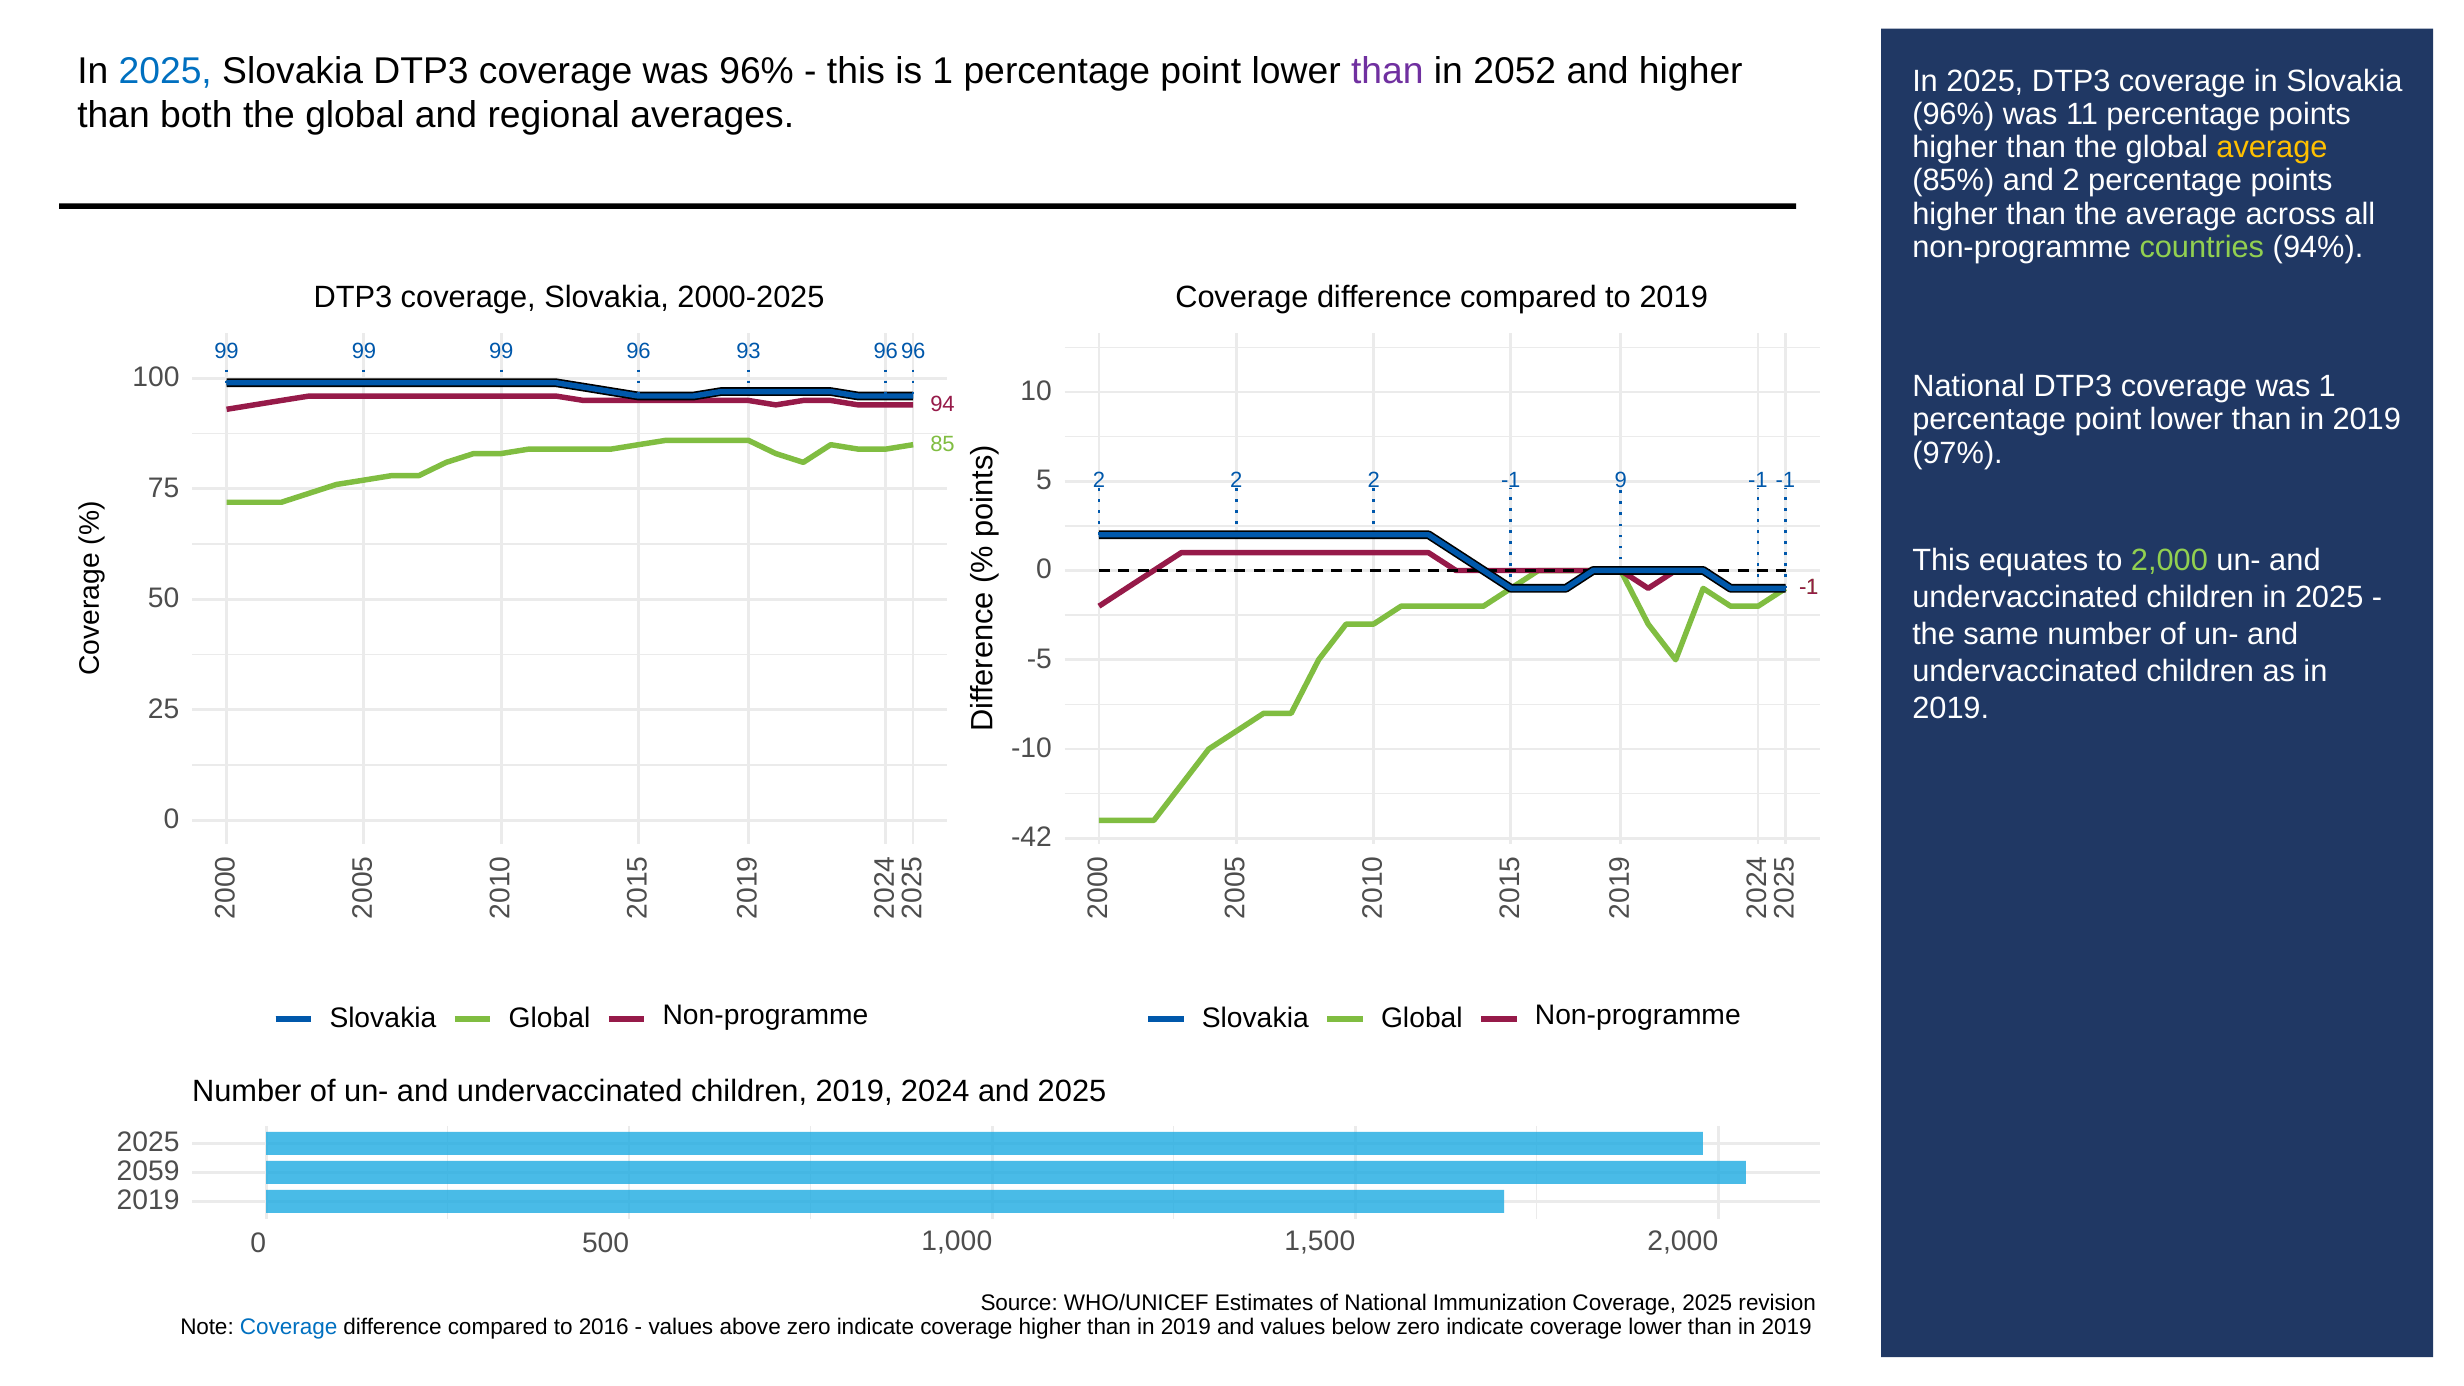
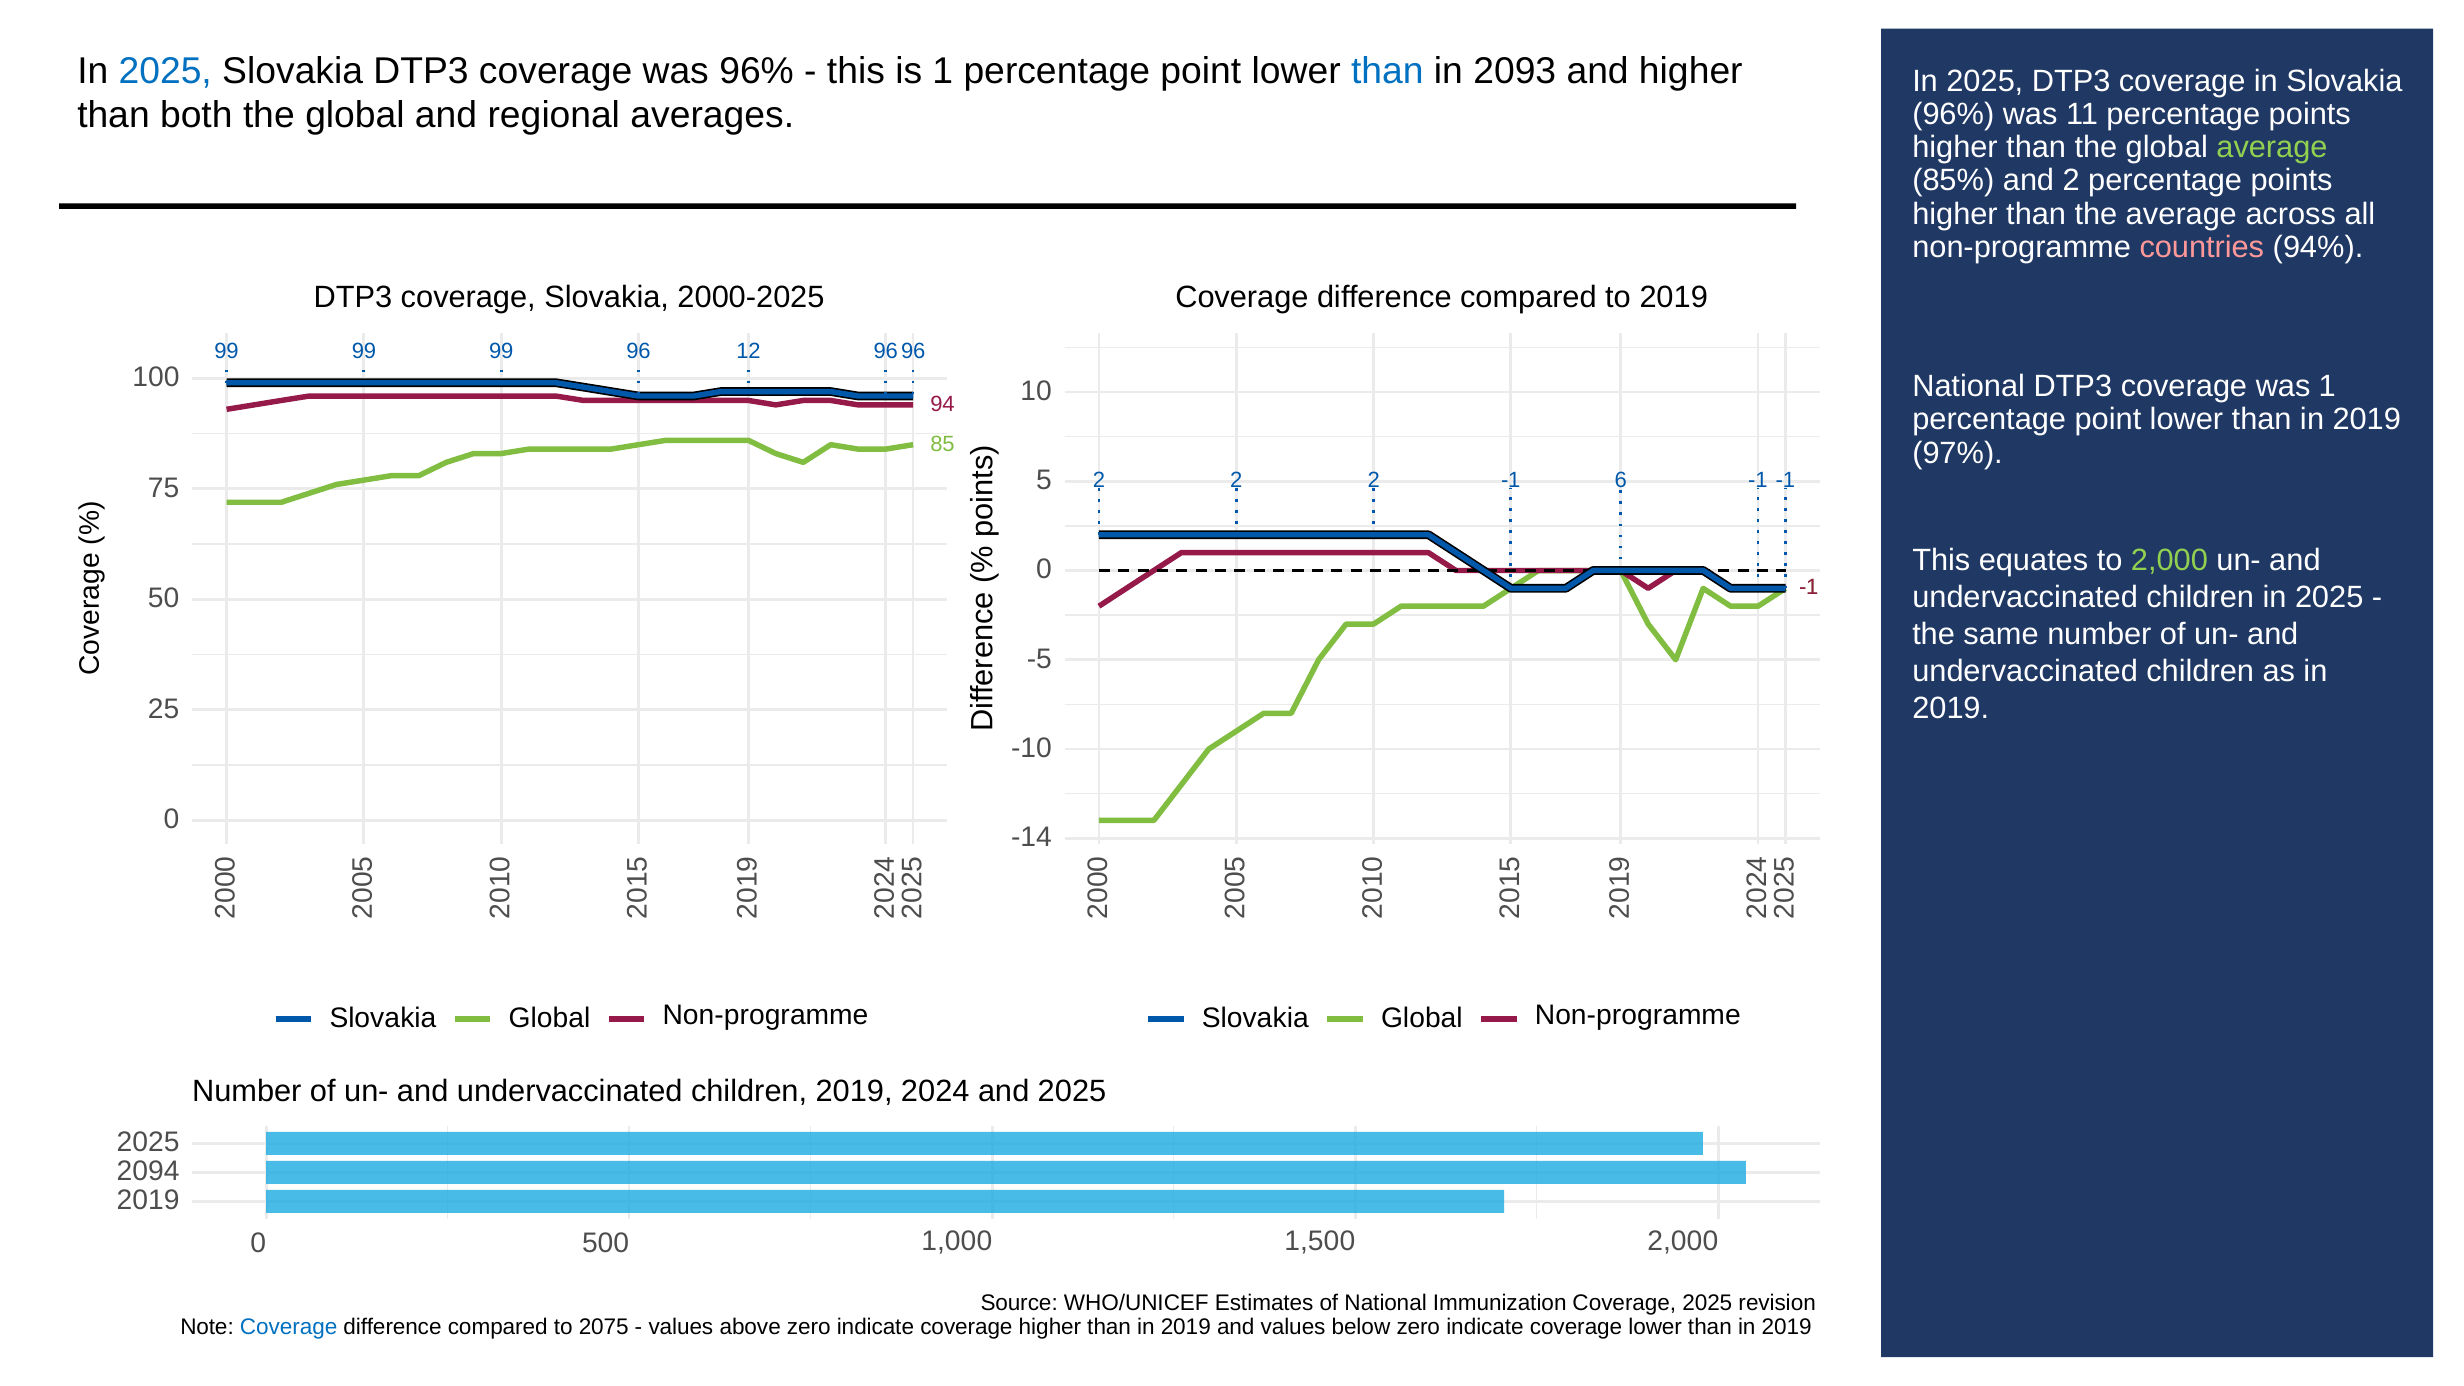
than colour: purple -> blue (1387, 71)
2052: 2052 -> 2093 (1515, 71)
average colour: yellow -> light green (2272, 148)
countries colour: light green -> pink (2202, 247)
93: 93 -> 12 (748, 351)
-1 9: 9 -> 6 (1621, 480)
-42: -42 -> -14 (1031, 837)
2059: 2059 -> 2094 (148, 1171)
2016: 2016 -> 2075 (604, 1327)
